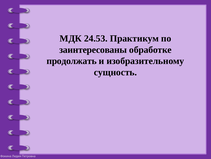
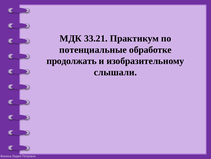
24.53: 24.53 -> 33.21 (96, 38)
заинтересованы: заинтересованы -> потенциальные (93, 50)
сущность: сущность -> слышали (115, 72)
